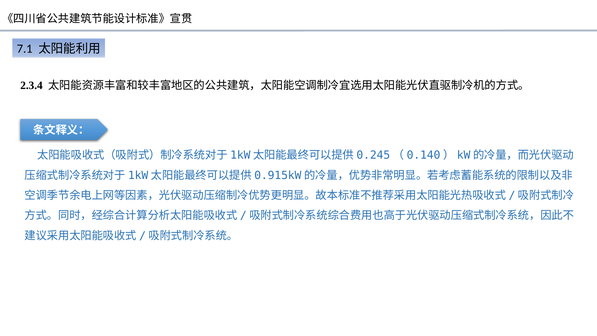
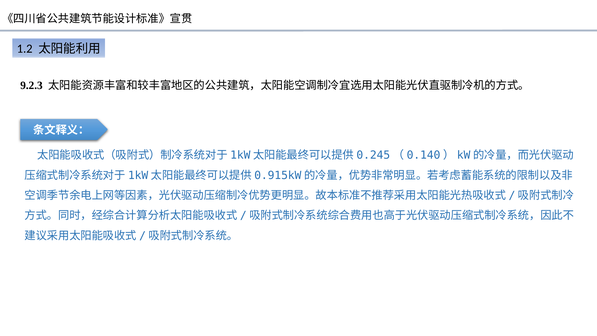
7.1: 7.1 -> 1.2 (25, 49)
2.3.4: 2.3.4 -> 9.2.3 (31, 85)
